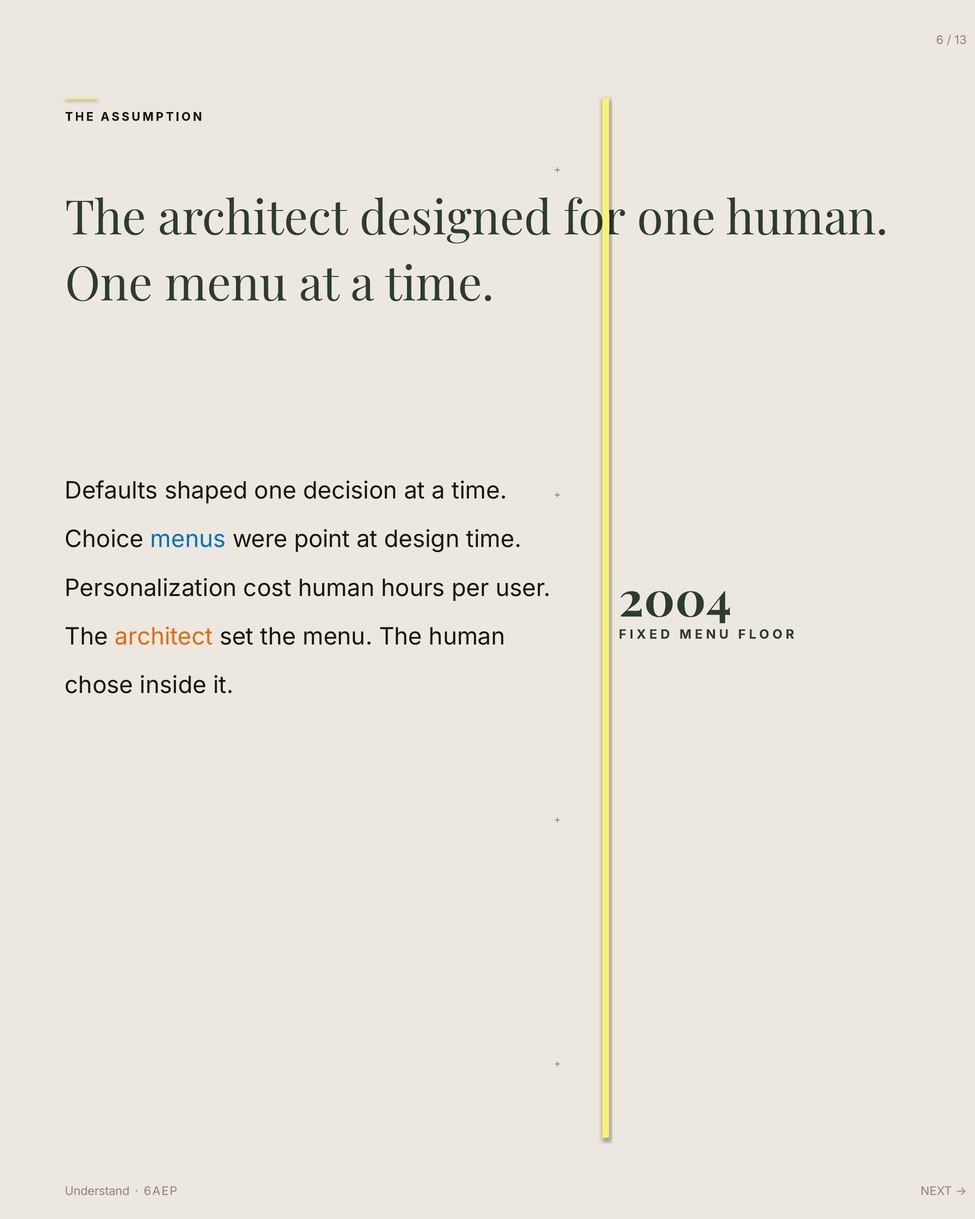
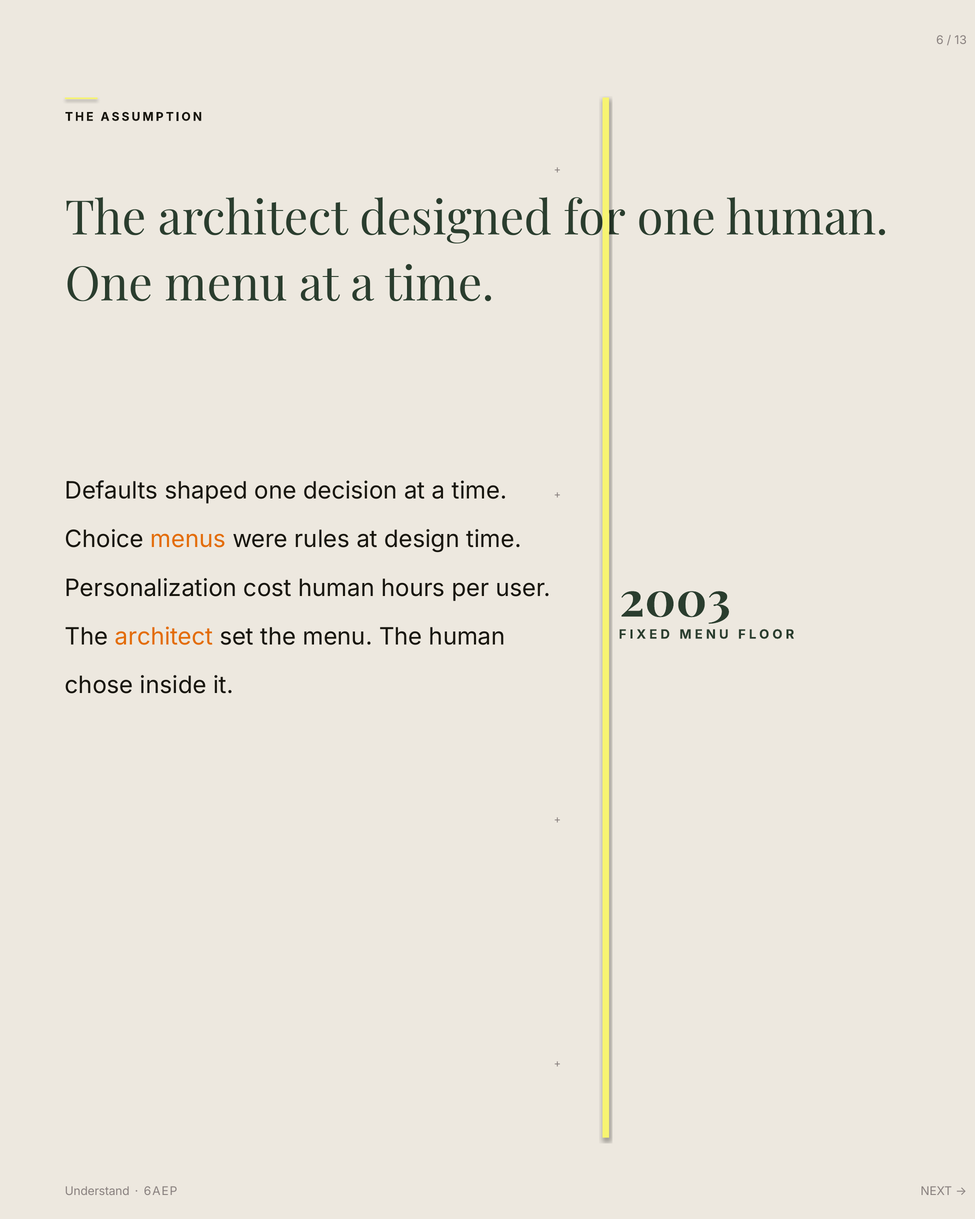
menus colour: blue -> orange (188, 540)
point: point -> rules (322, 540)
2004: 2004 -> 2003 (675, 601)
